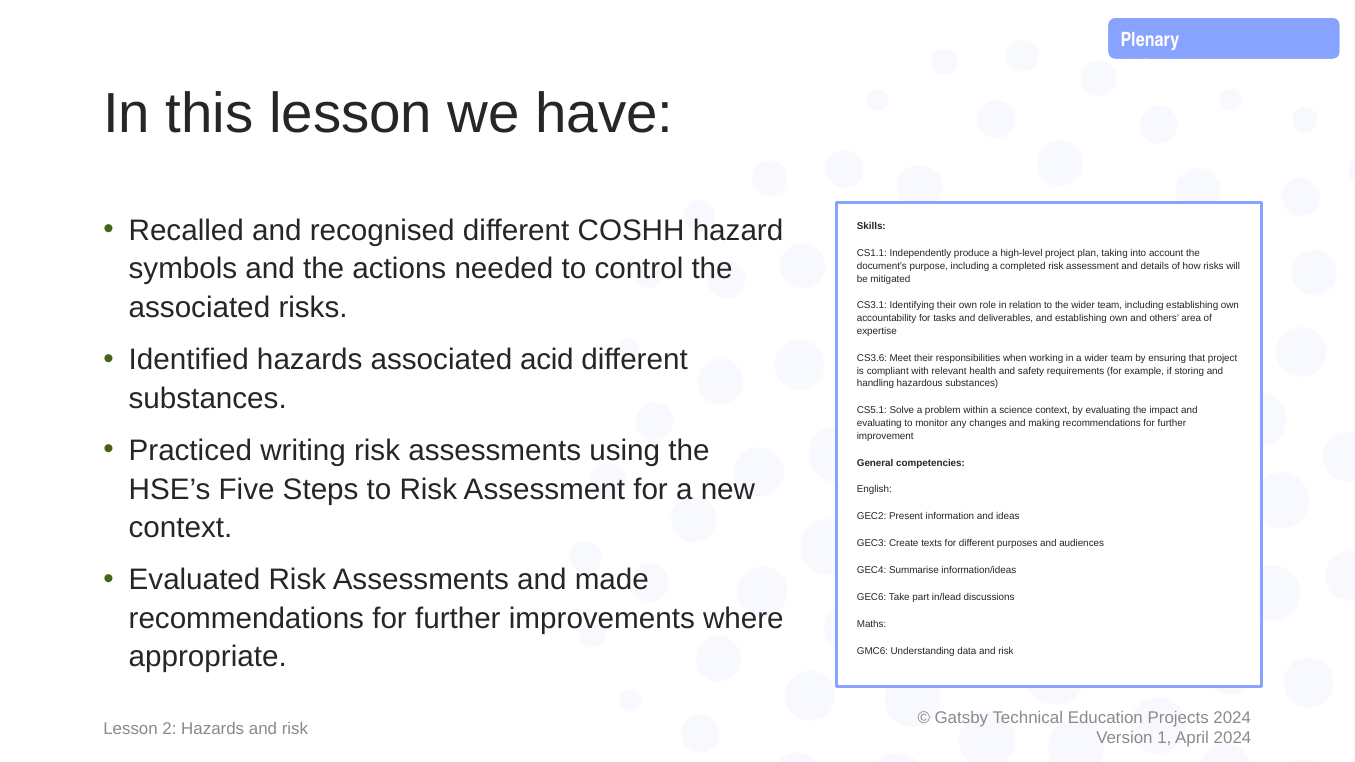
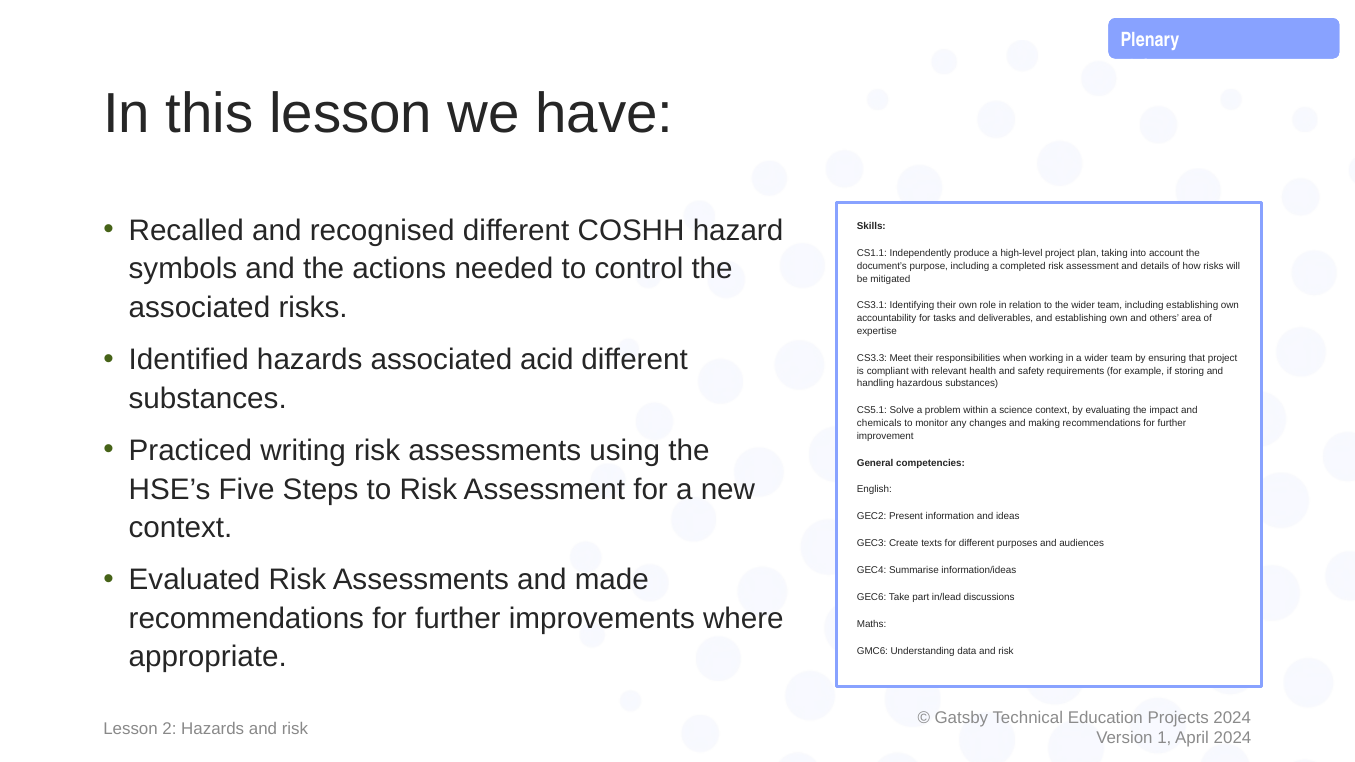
CS3.6: CS3.6 -> CS3.3 (872, 358)
evaluating: evaluating -> chemicals (879, 423)
